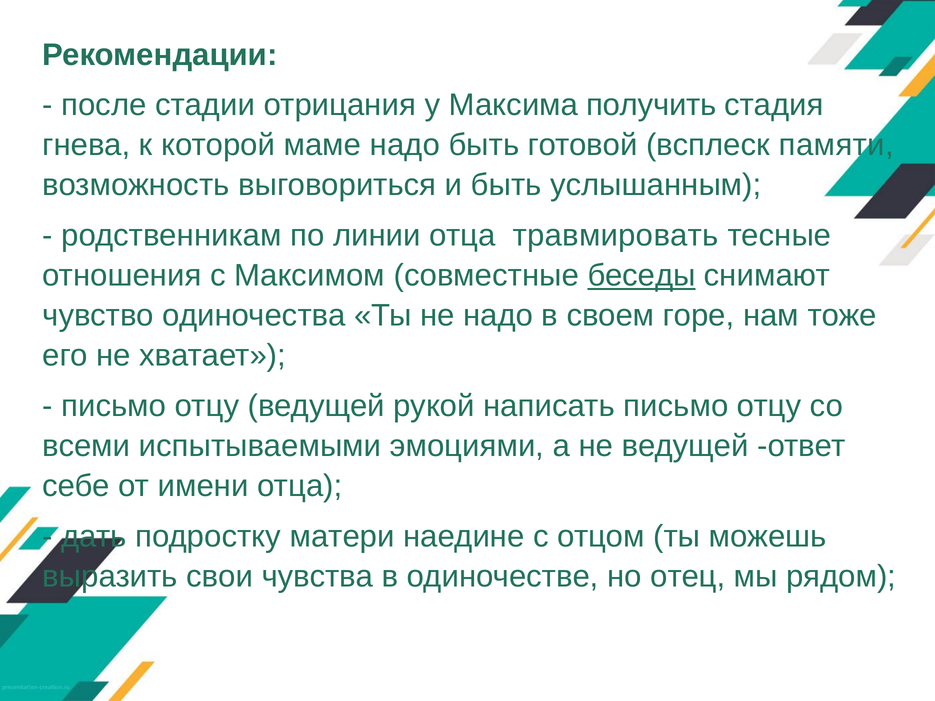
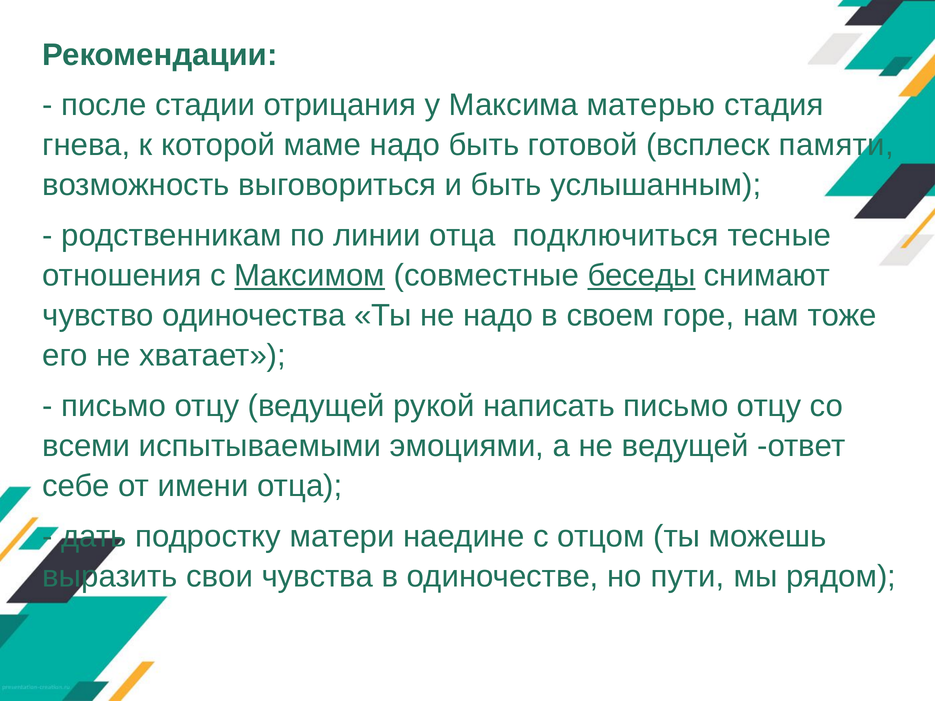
получить: получить -> матерью (651, 105)
травмировать: травмировать -> подключиться (616, 236)
Максимом underline: none -> present (310, 276)
отец: отец -> пути (688, 576)
